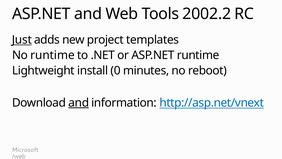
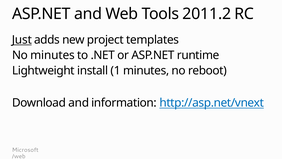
2002.2: 2002.2 -> 2011.2 (207, 14)
No runtime: runtime -> minutes (53, 55)
0: 0 -> 1 (116, 70)
and underline: present -> none (79, 103)
